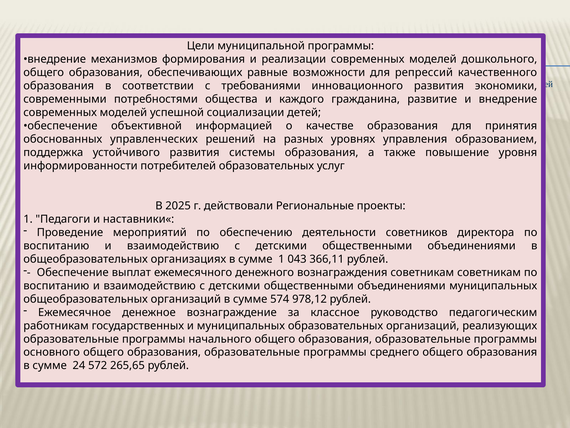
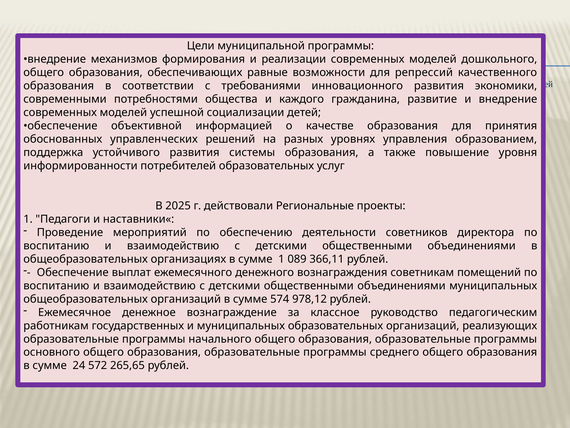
043: 043 -> 089 (297, 259)
советникам советникам: советникам -> помещений (489, 272)
